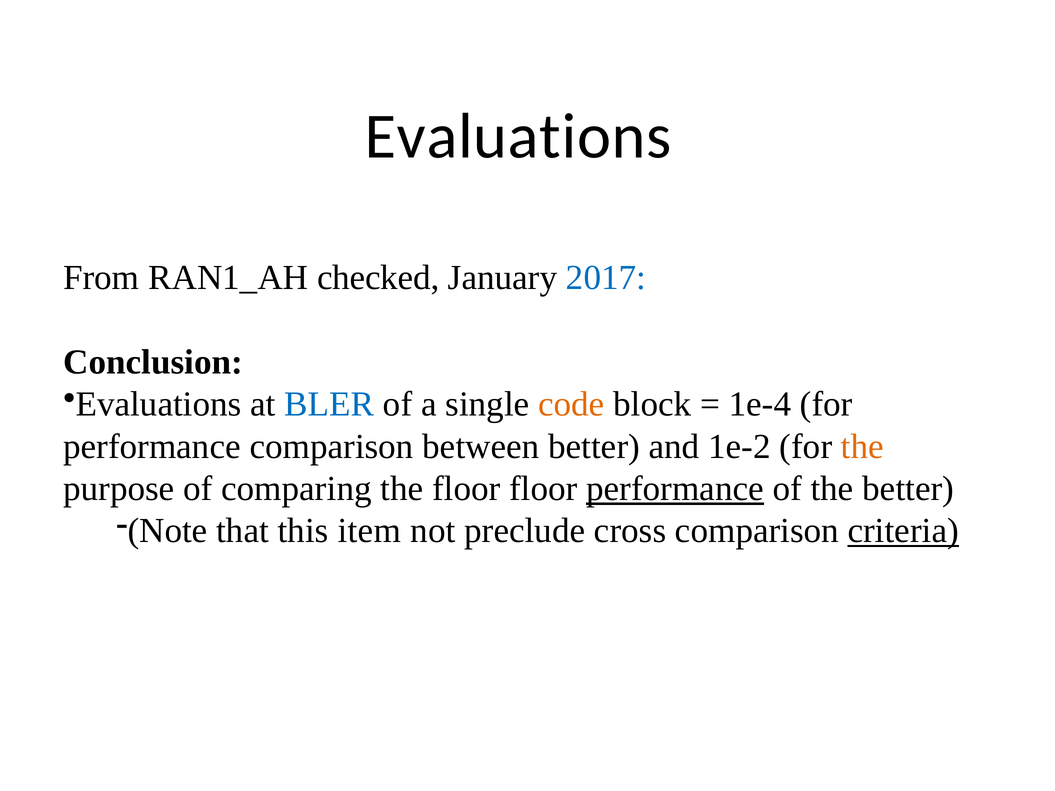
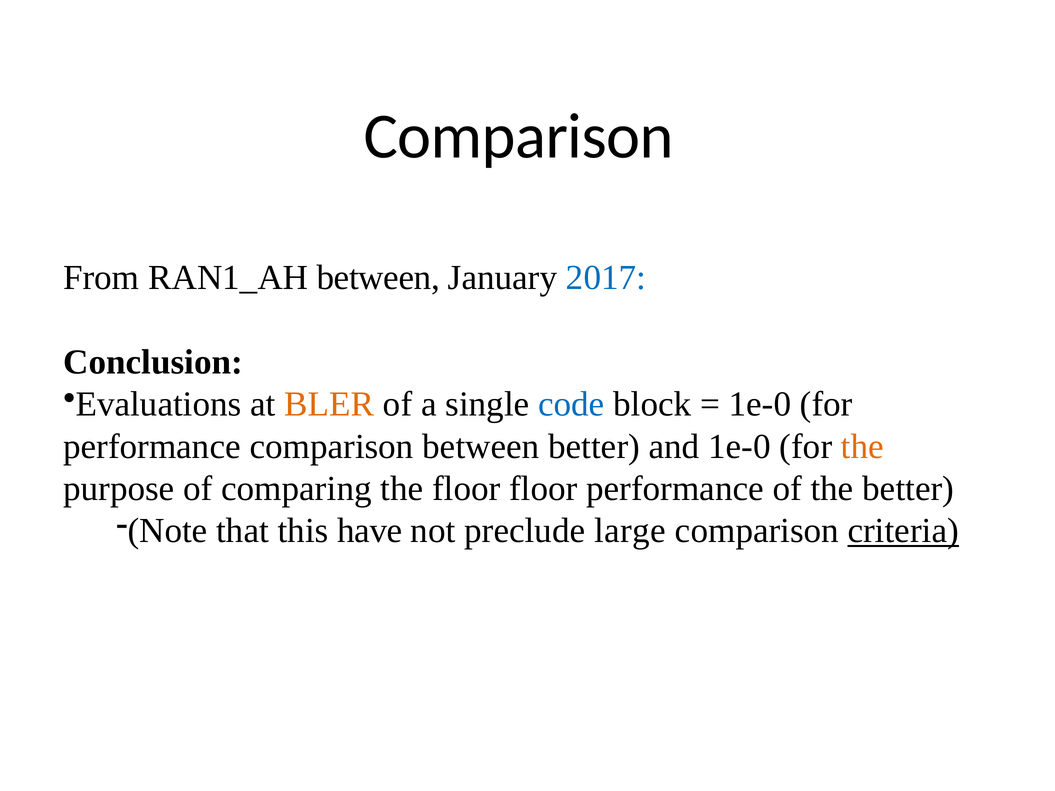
Evaluations: Evaluations -> Comparison (519, 136)
RAN1_AH checked: checked -> between (378, 278)
BLER colour: blue -> orange (329, 404)
code colour: orange -> blue (571, 404)
1e-4: 1e-4 -> 1e-0 (760, 404)
and 1e-2: 1e-2 -> 1e-0 (739, 447)
performance underline: present -> none (675, 489)
item: item -> have (370, 531)
cross: cross -> large (630, 531)
